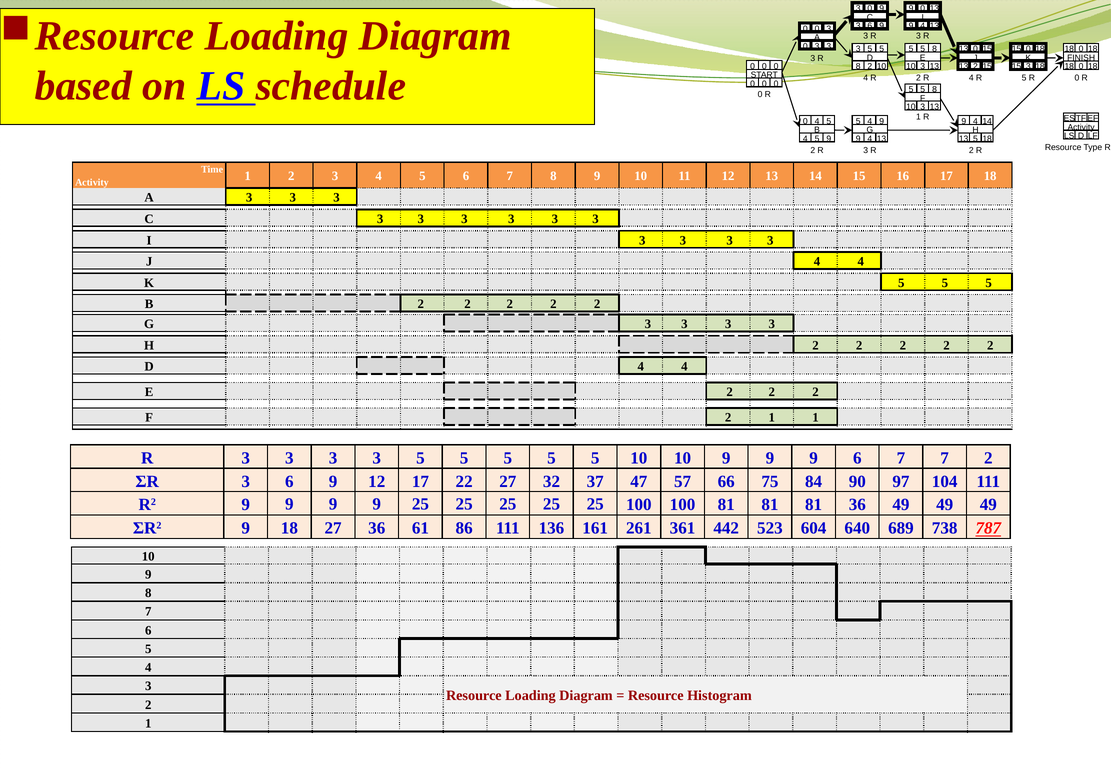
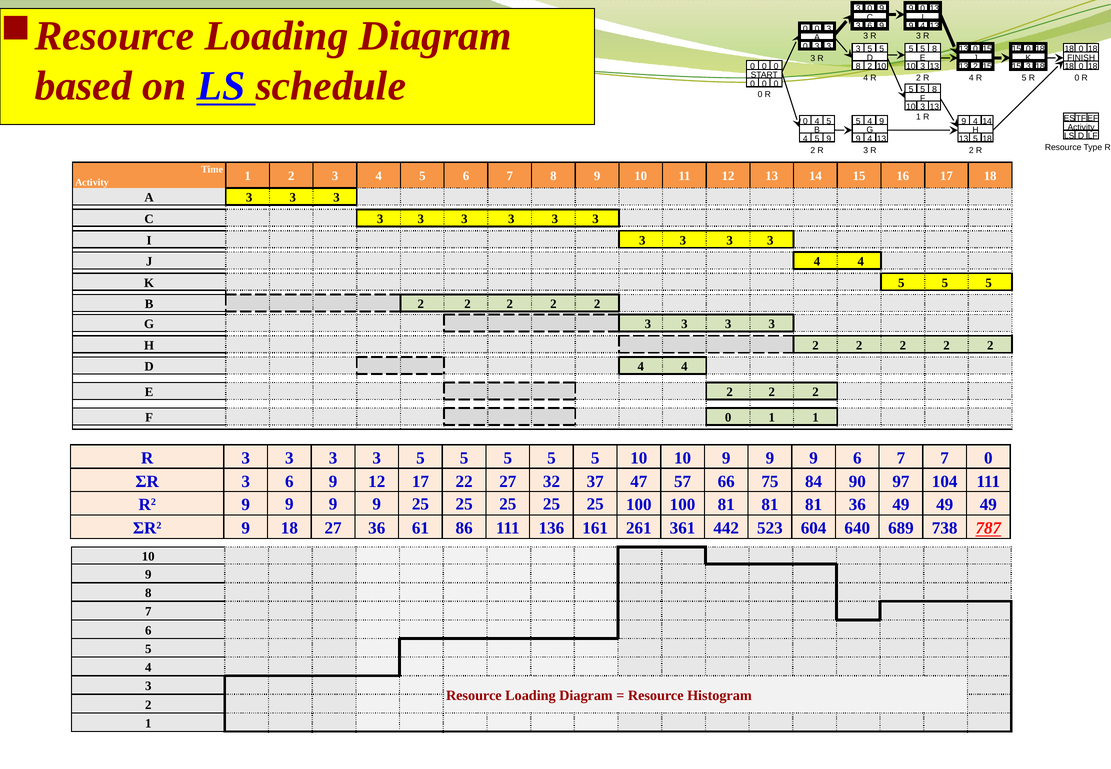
2: 2 -> 0 (728, 418)
7 2: 2 -> 0 (988, 458)
